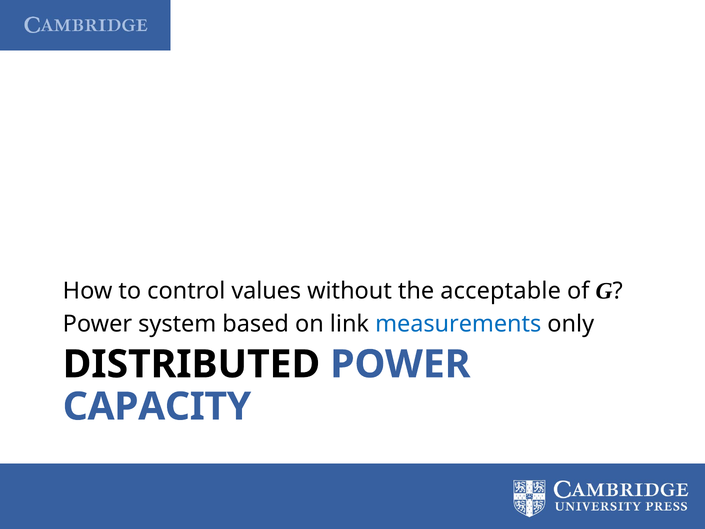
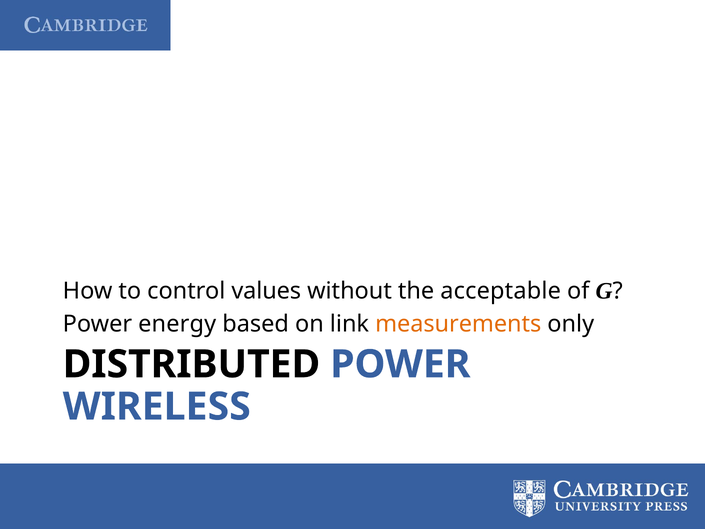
system: system -> energy (177, 324)
measurements colour: blue -> orange (458, 324)
CAPACITY: CAPACITY -> WIRELESS (157, 406)
